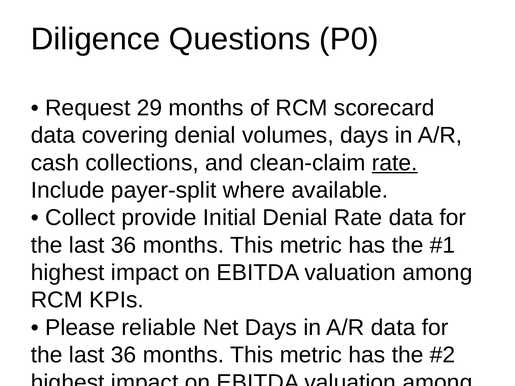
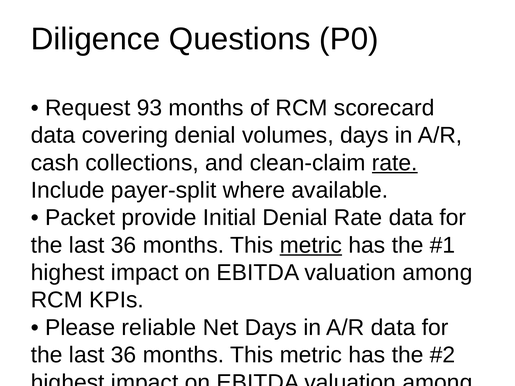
29: 29 -> 93 (150, 108)
Collect: Collect -> Packet (80, 218)
metric underline: none -> present (311, 245)
